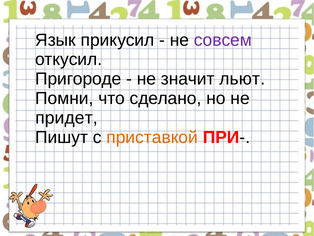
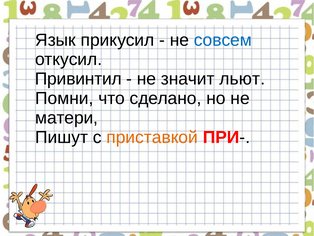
совсем colour: purple -> blue (223, 40)
Пригороде: Пригороде -> Привинтил (78, 79)
придет: придет -> матери (67, 118)
